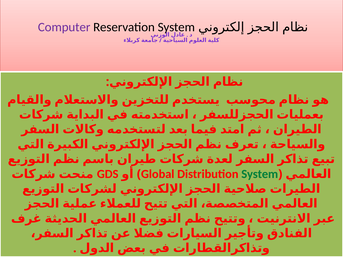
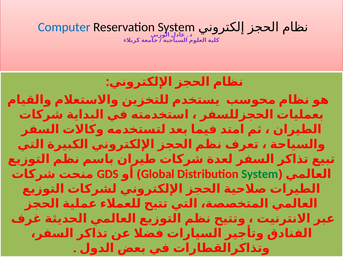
Computer colour: purple -> blue (64, 27)
